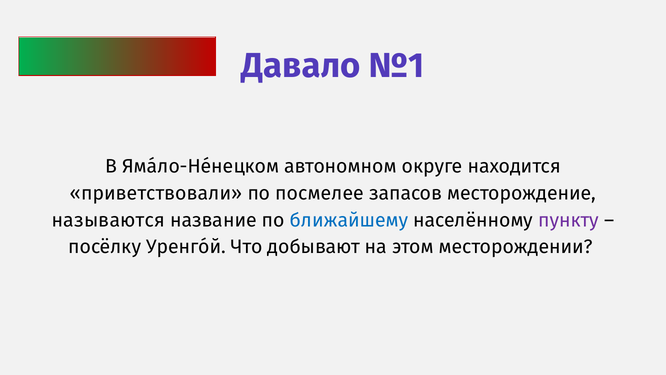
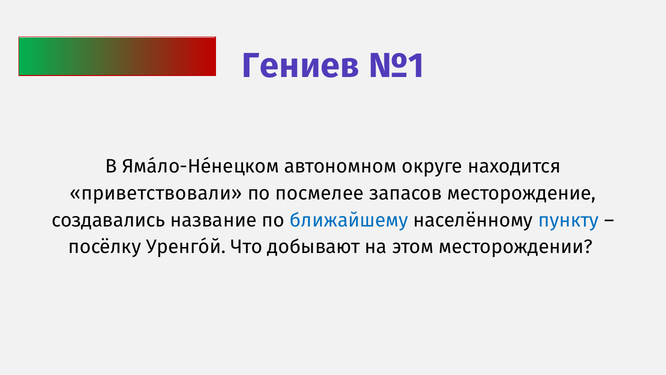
Давало: Давало -> Гениев (301, 66)
называются: называются -> создавались (108, 220)
пункту colour: purple -> blue (569, 220)
